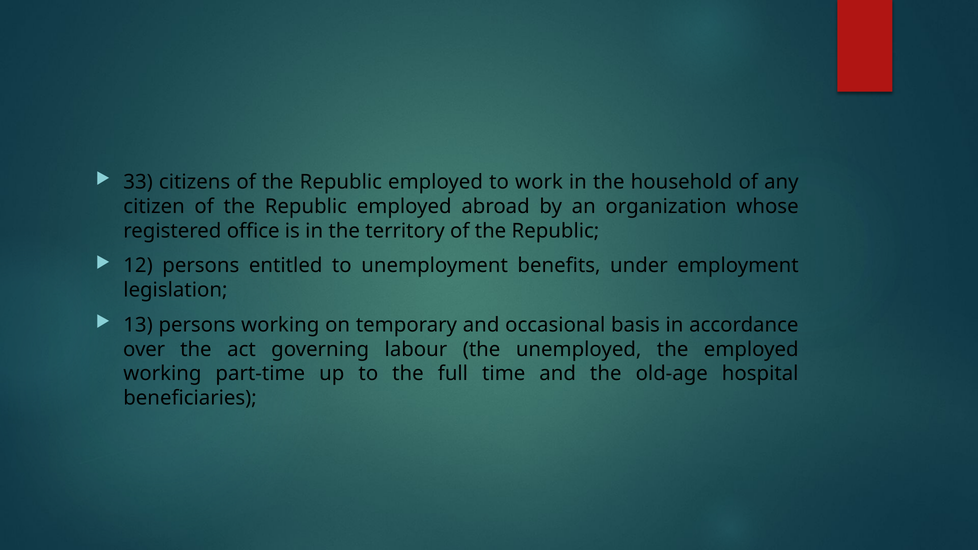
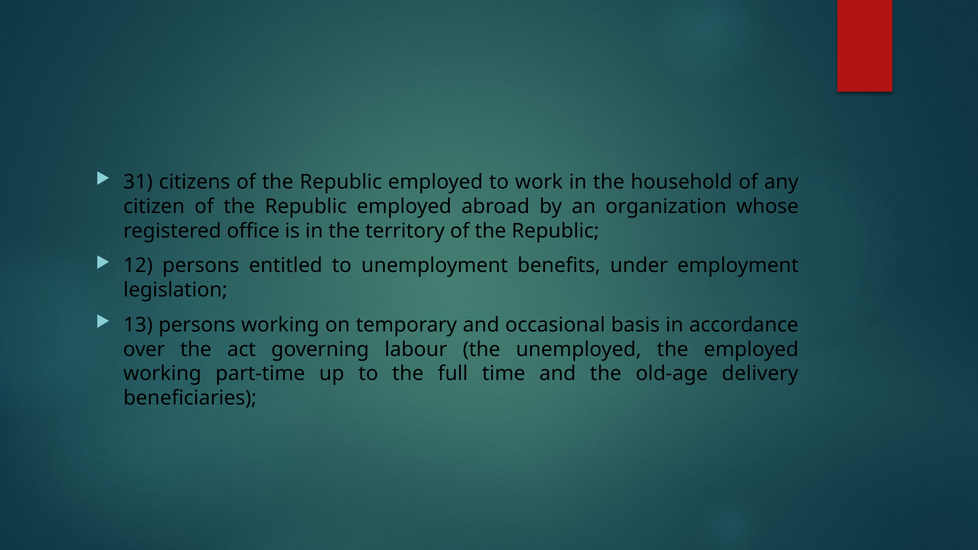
33: 33 -> 31 (138, 182)
hospital: hospital -> delivery (760, 374)
